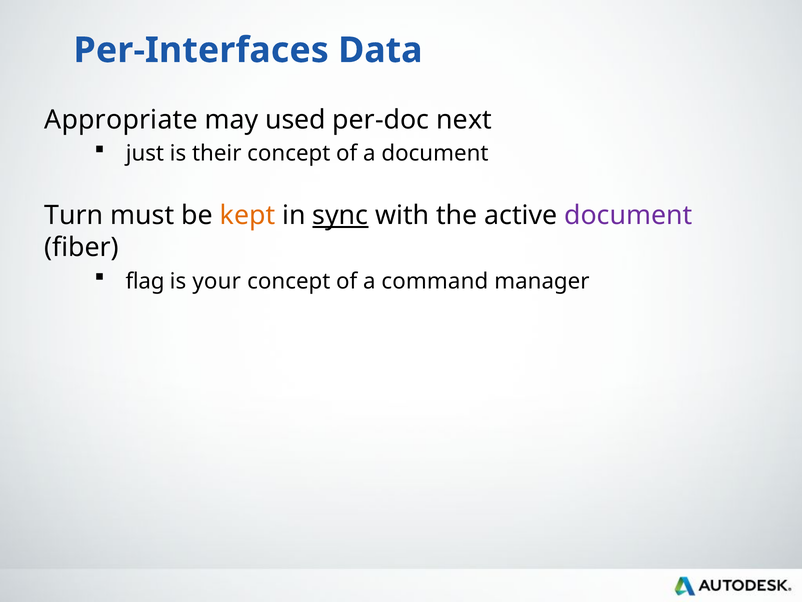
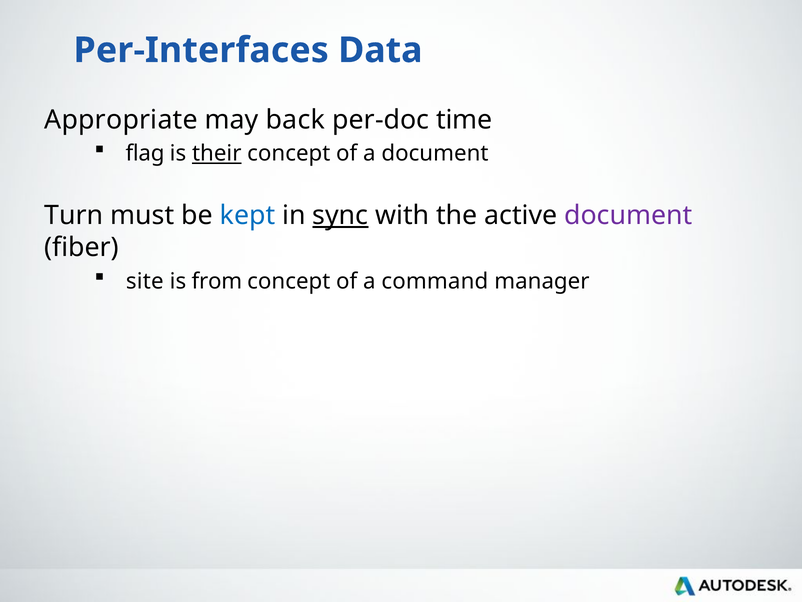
used: used -> back (295, 120)
next: next -> time (464, 120)
just: just -> flag (145, 153)
their underline: none -> present (217, 153)
kept colour: orange -> blue (248, 215)
flag: flag -> site (145, 281)
your: your -> from (217, 281)
